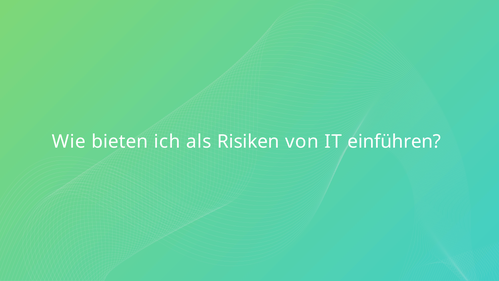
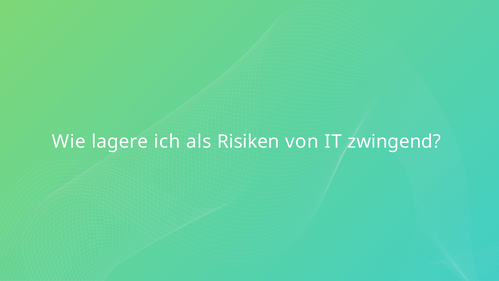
bieten: bieten -> lagere (120, 142)
einführen: einführen -> zwingend (394, 142)
